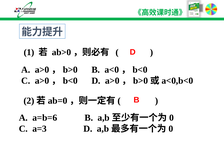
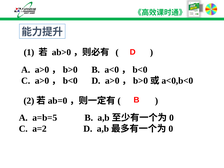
a=b=6: a=b=6 -> a=b=5 (45, 118)
a=3: a=3 -> a=2 (40, 129)
